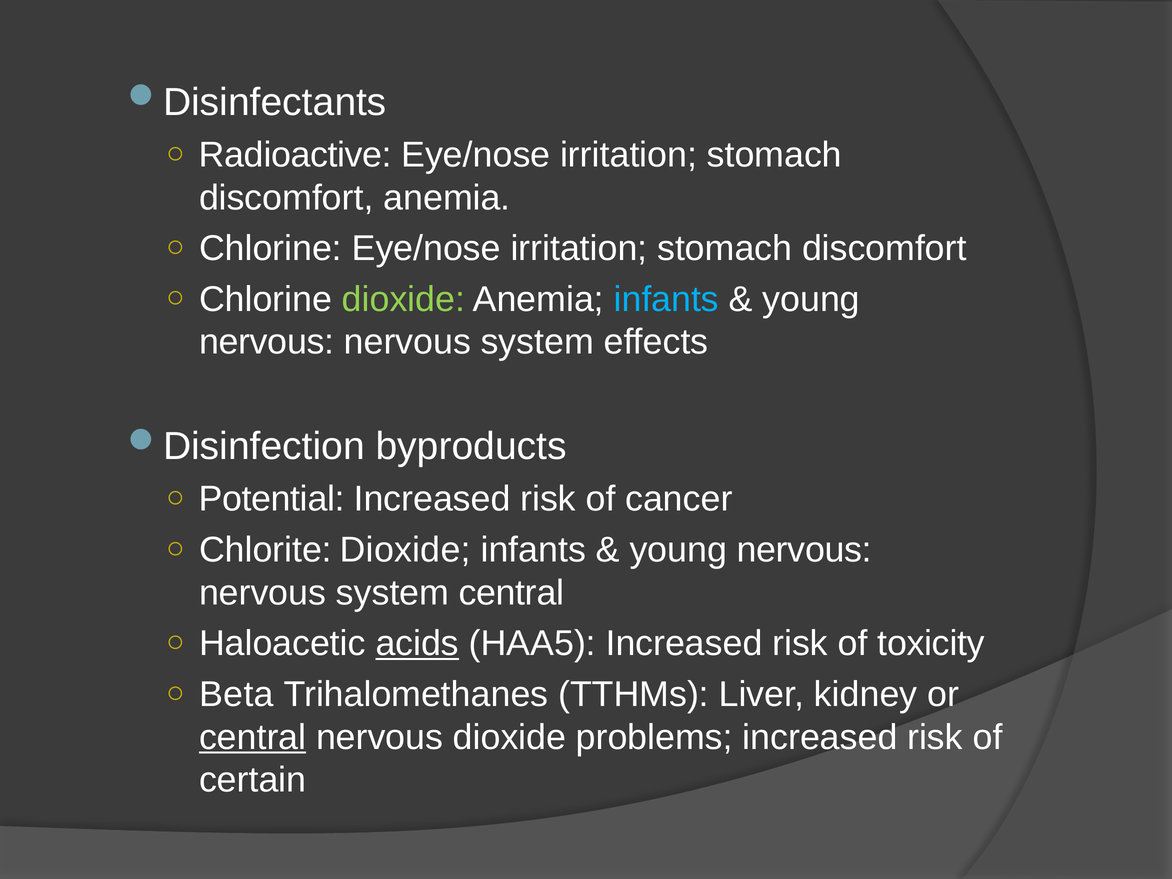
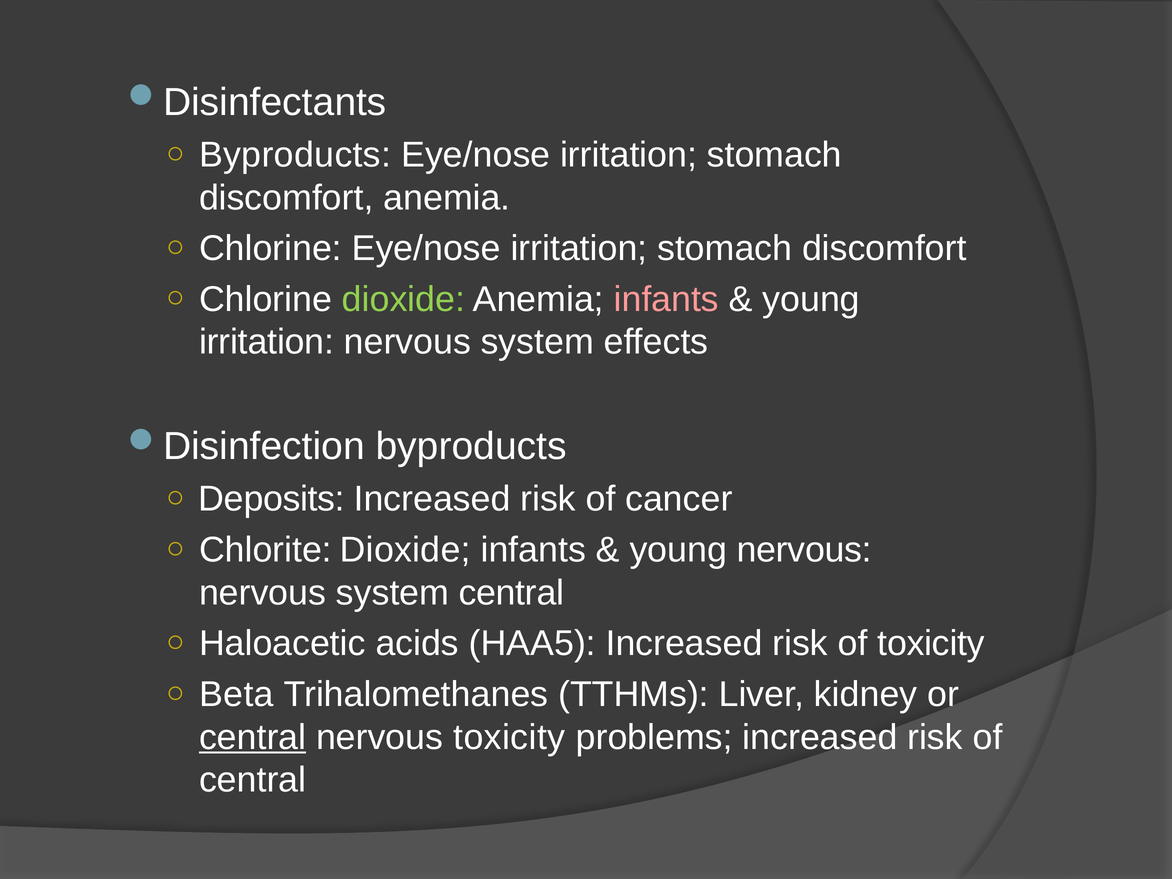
Radioactive: Radioactive -> Byproducts (295, 155)
infants colour: light blue -> pink (666, 299)
nervous: nervous -> irritation (267, 342)
Potential: Potential -> Deposits (272, 499)
acids underline: present -> none (417, 643)
nervous dioxide: dioxide -> toxicity (509, 737)
certain: certain -> central (253, 780)
